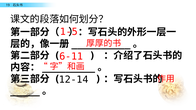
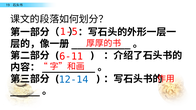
12-14 colour: black -> blue (74, 80)
